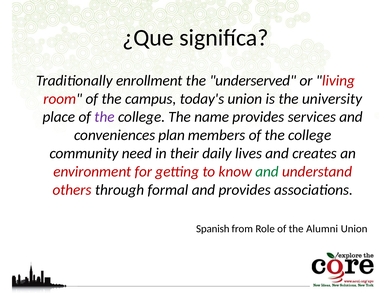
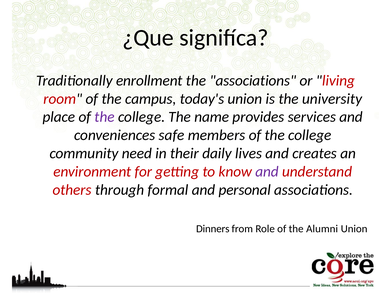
the underserved: underserved -> associations (253, 81)
plan: plan -> safe (172, 135)
and colour: green -> purple (267, 172)
and provides: provides -> personal (245, 190)
Spanish: Spanish -> Dinners (213, 229)
